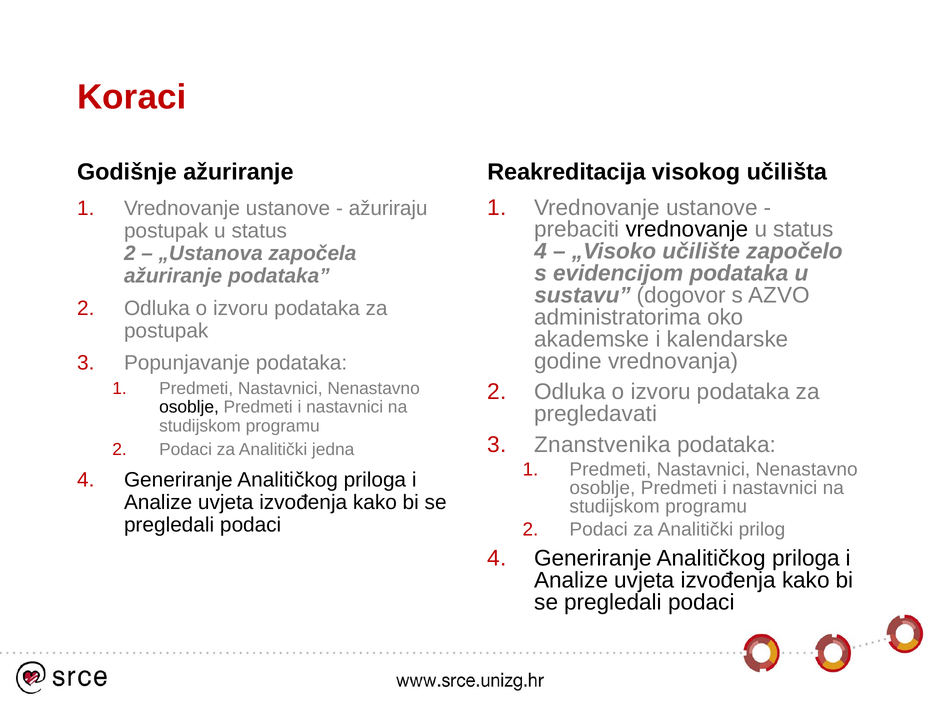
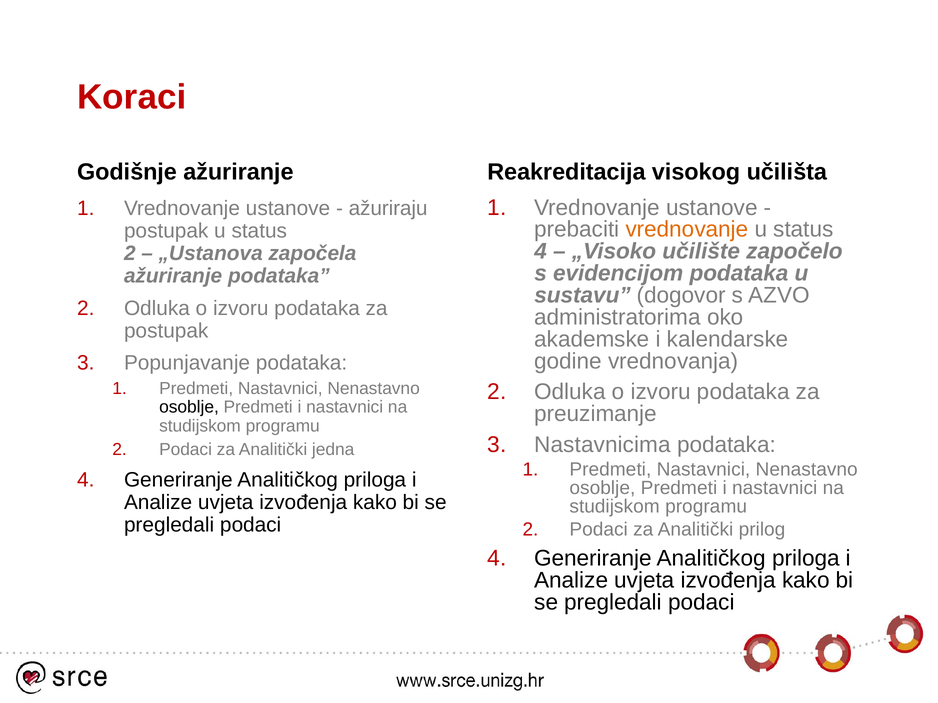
vrednovanje colour: black -> orange (687, 230)
pregledavati: pregledavati -> preuzimanje (596, 414)
Znanstvenika: Znanstvenika -> Nastavnicima (603, 445)
